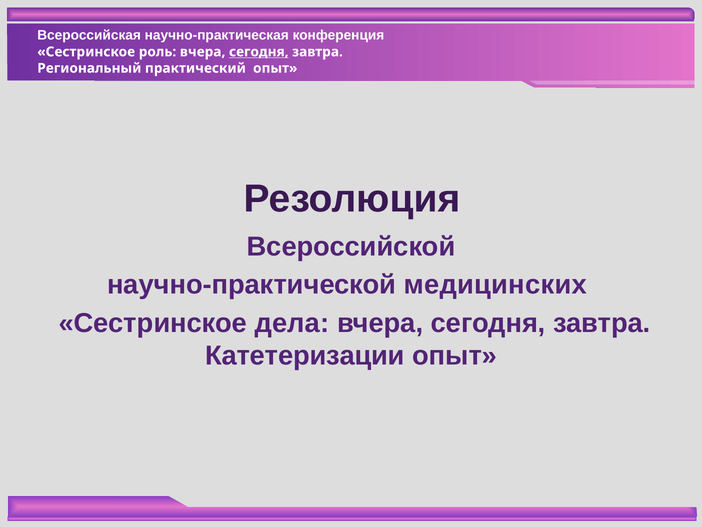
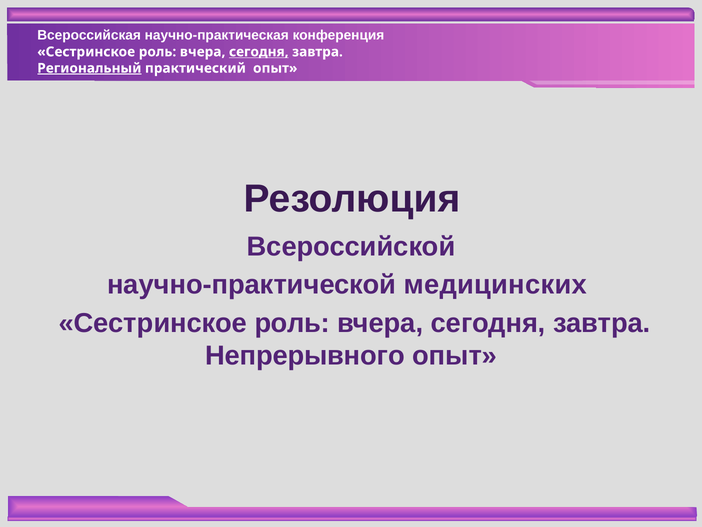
Региональный underline: none -> present (89, 68)
дела: дела -> роль (292, 323)
Катетеризации: Катетеризации -> Непрерывного (305, 356)
